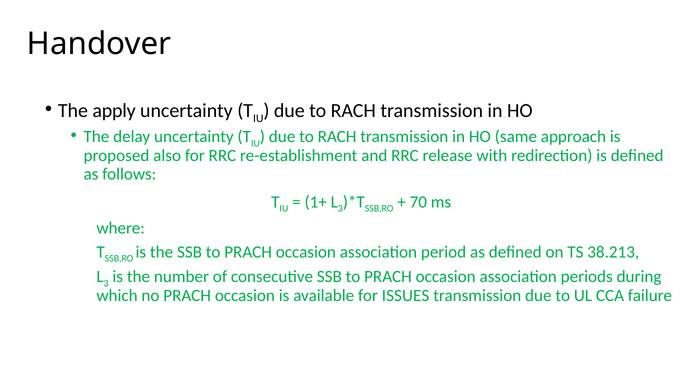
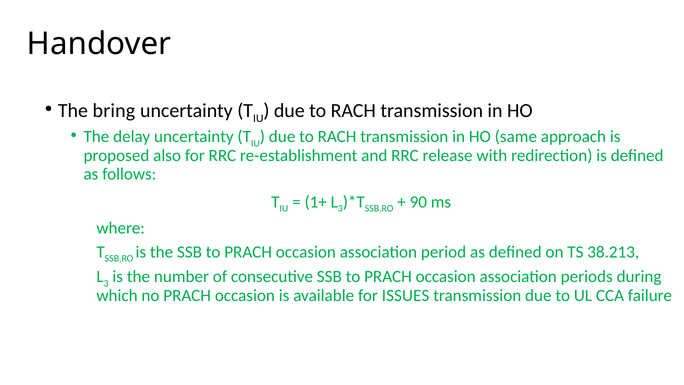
apply: apply -> bring (114, 110)
70: 70 -> 90 (418, 202)
